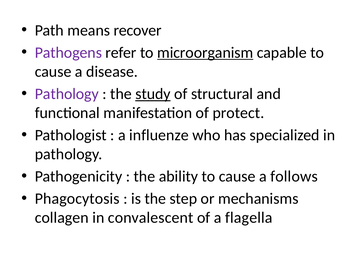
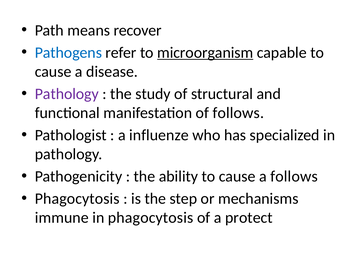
Pathogens colour: purple -> blue (68, 52)
study underline: present -> none (153, 94)
of protect: protect -> follows (238, 113)
collagen: collagen -> immune (62, 218)
in convalescent: convalescent -> phagocytosis (151, 218)
flagella: flagella -> protect (249, 218)
